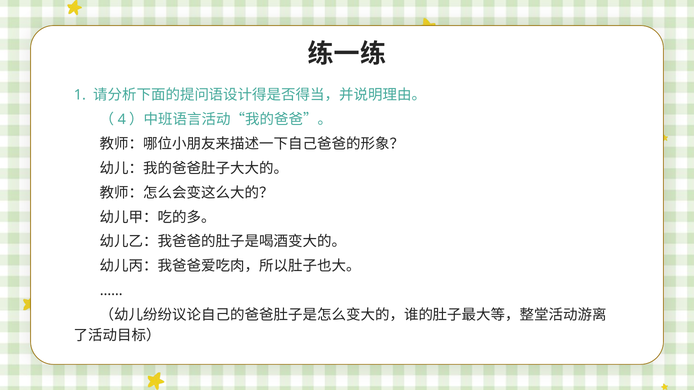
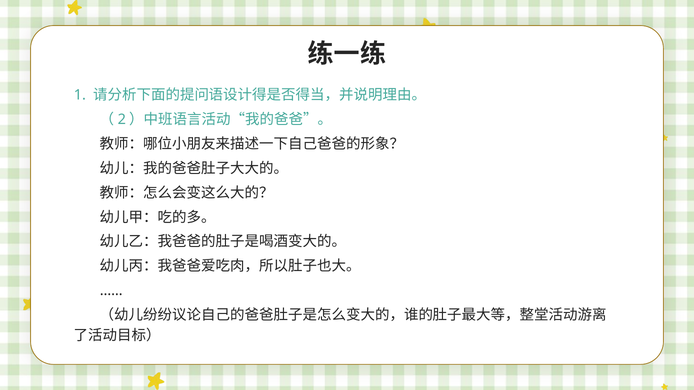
4: 4 -> 2 (122, 120)
